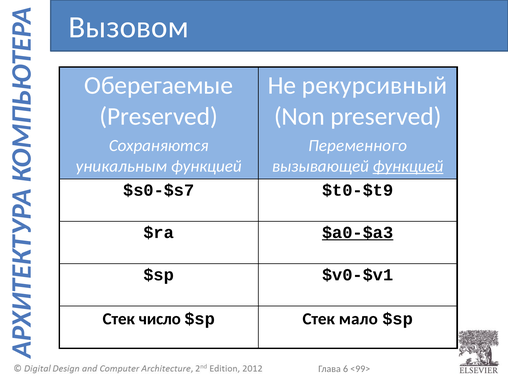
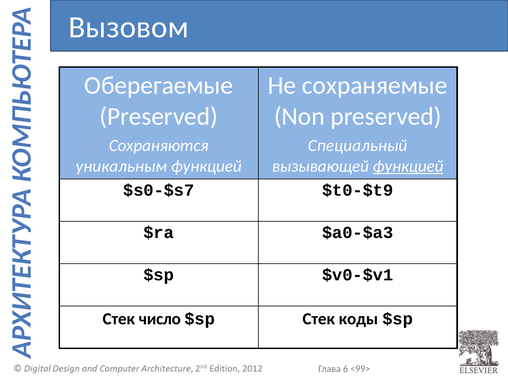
рекурсивный: рекурсивный -> сохраняемые (375, 85)
Переменного: Переменного -> Специальный (358, 146)
$a0-$a3 underline: present -> none (358, 232)
мало: мало -> коды (358, 319)
